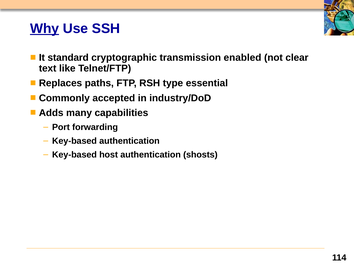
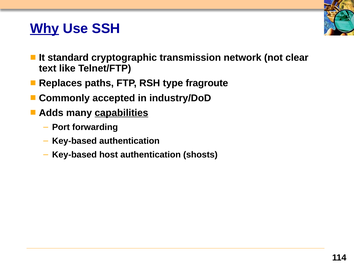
enabled: enabled -> network (243, 58)
essential: essential -> fragroute (207, 83)
capabilities underline: none -> present (121, 113)
